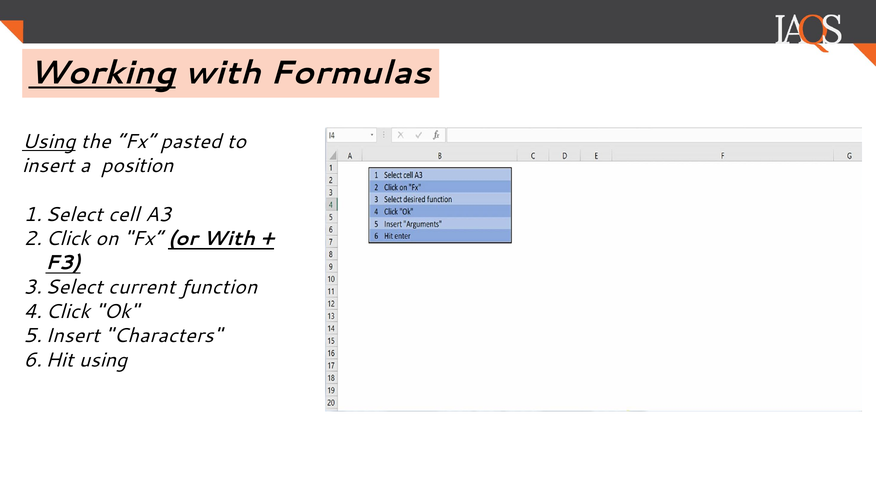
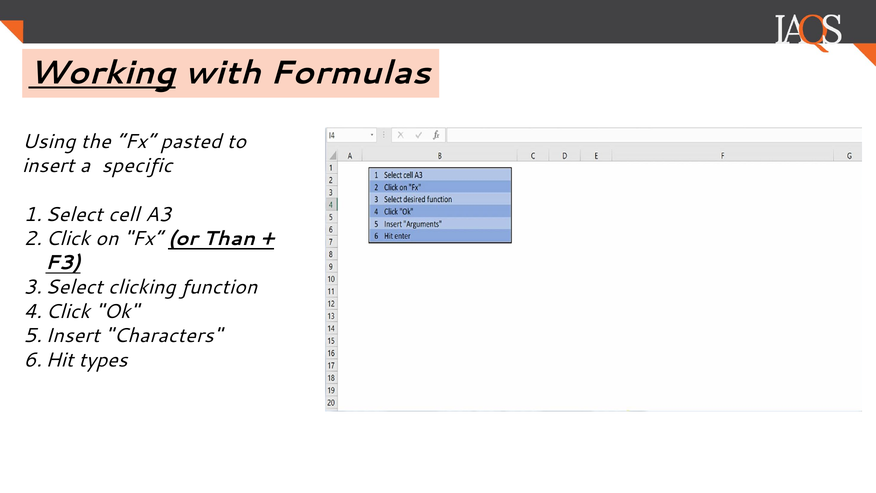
Using underline: present -> none (49, 142)
position: position -> specific (137, 166)
or With: With -> Than (229, 239)
current: current -> clicking (142, 287)
using: using -> types (103, 360)
